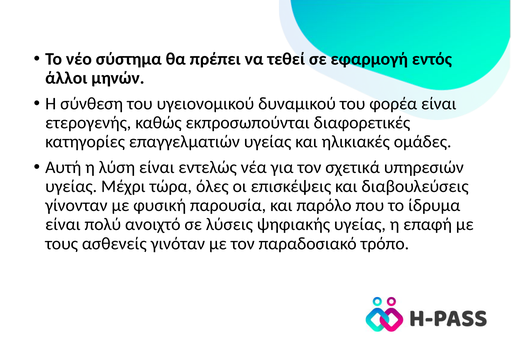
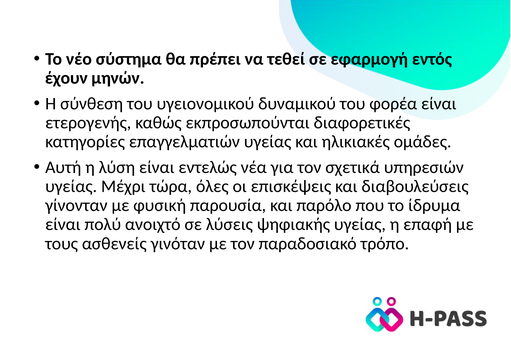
άλλοι: άλλοι -> έχουν (66, 78)
